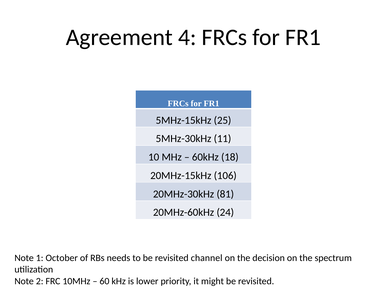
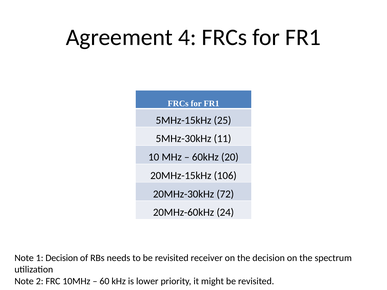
18: 18 -> 20 (230, 157)
81: 81 -> 72 (225, 194)
1 October: October -> Decision (62, 258)
channel: channel -> receiver (207, 258)
